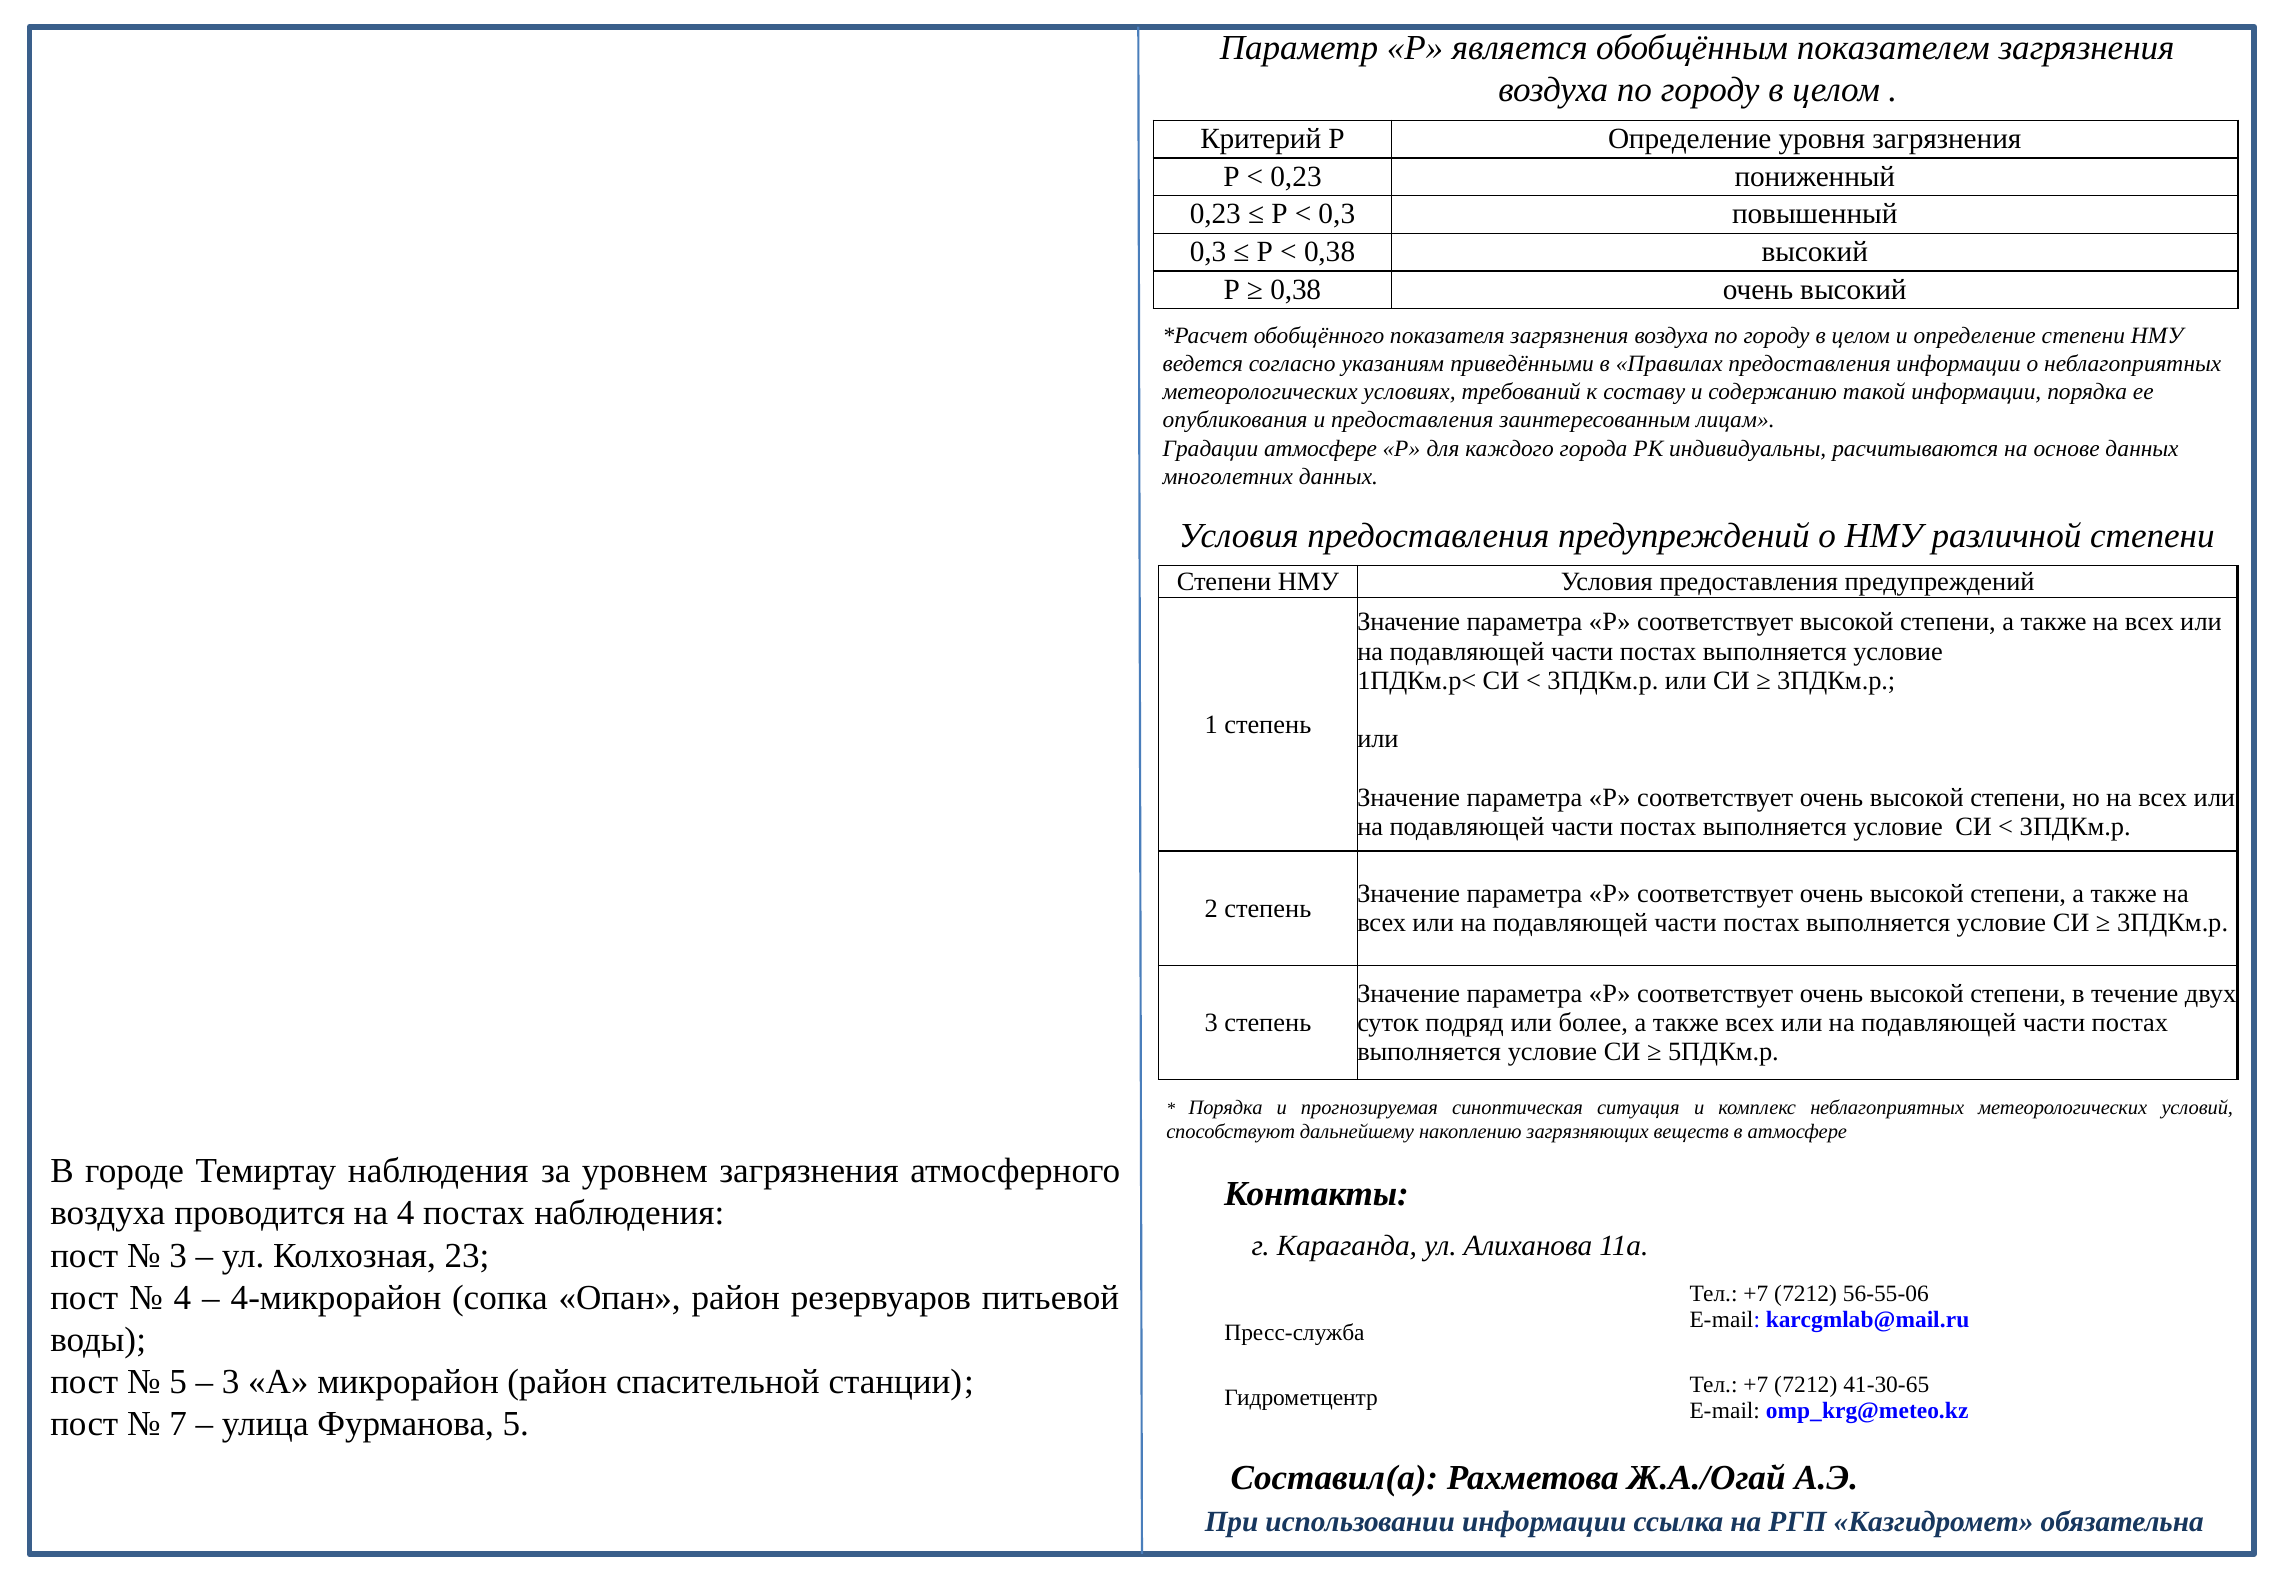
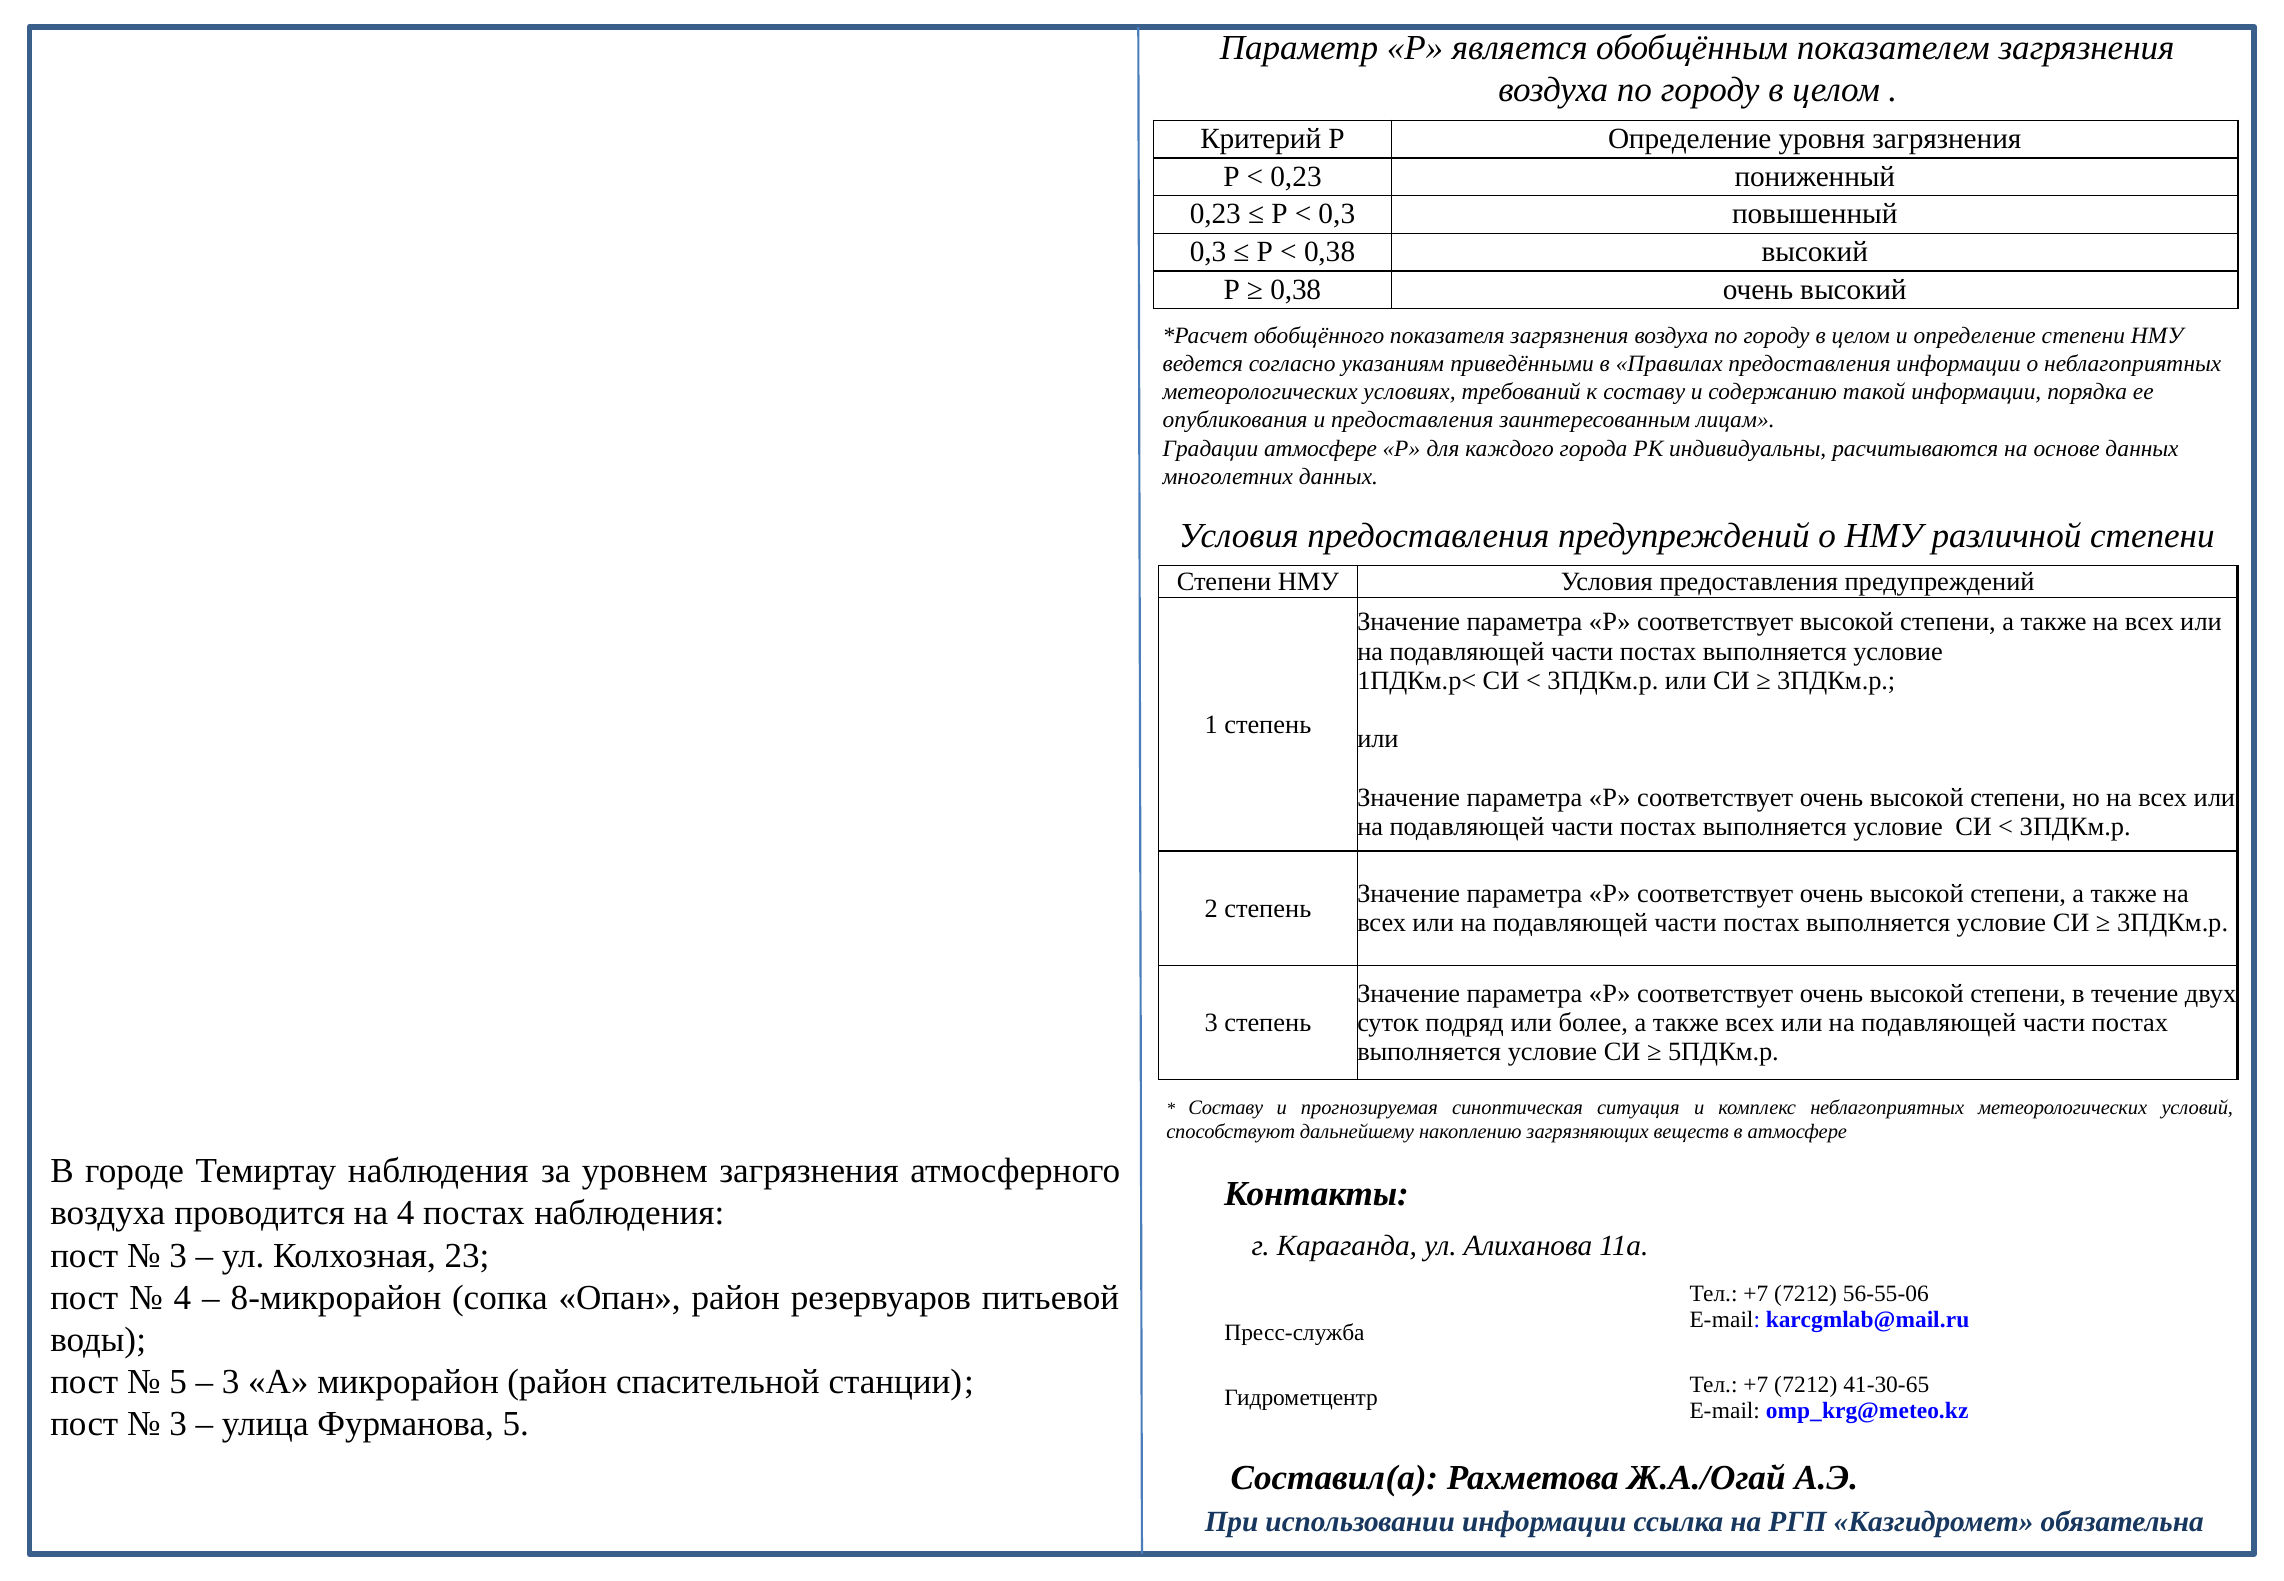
Порядка: Порядка -> Составу (1226, 1108)
4-микрорайон: 4-микрорайон -> 8-микрорайон (336, 1298)
7: 7 -> 3 (178, 1424)
